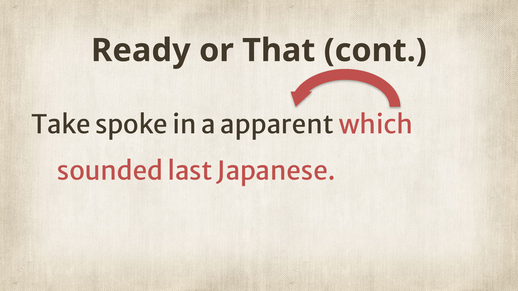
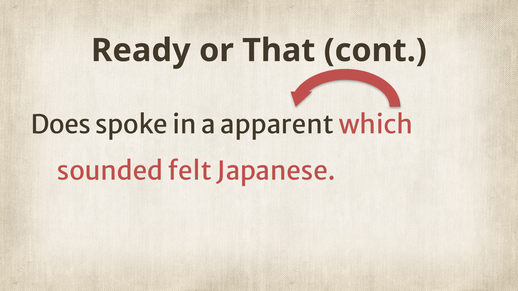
Take: Take -> Does (61, 125)
last: last -> felt (190, 172)
